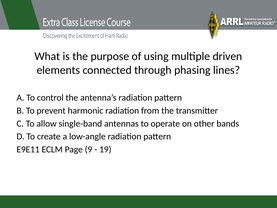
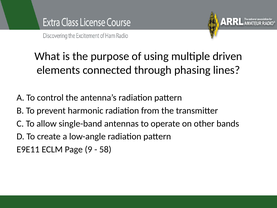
19: 19 -> 58 (105, 149)
